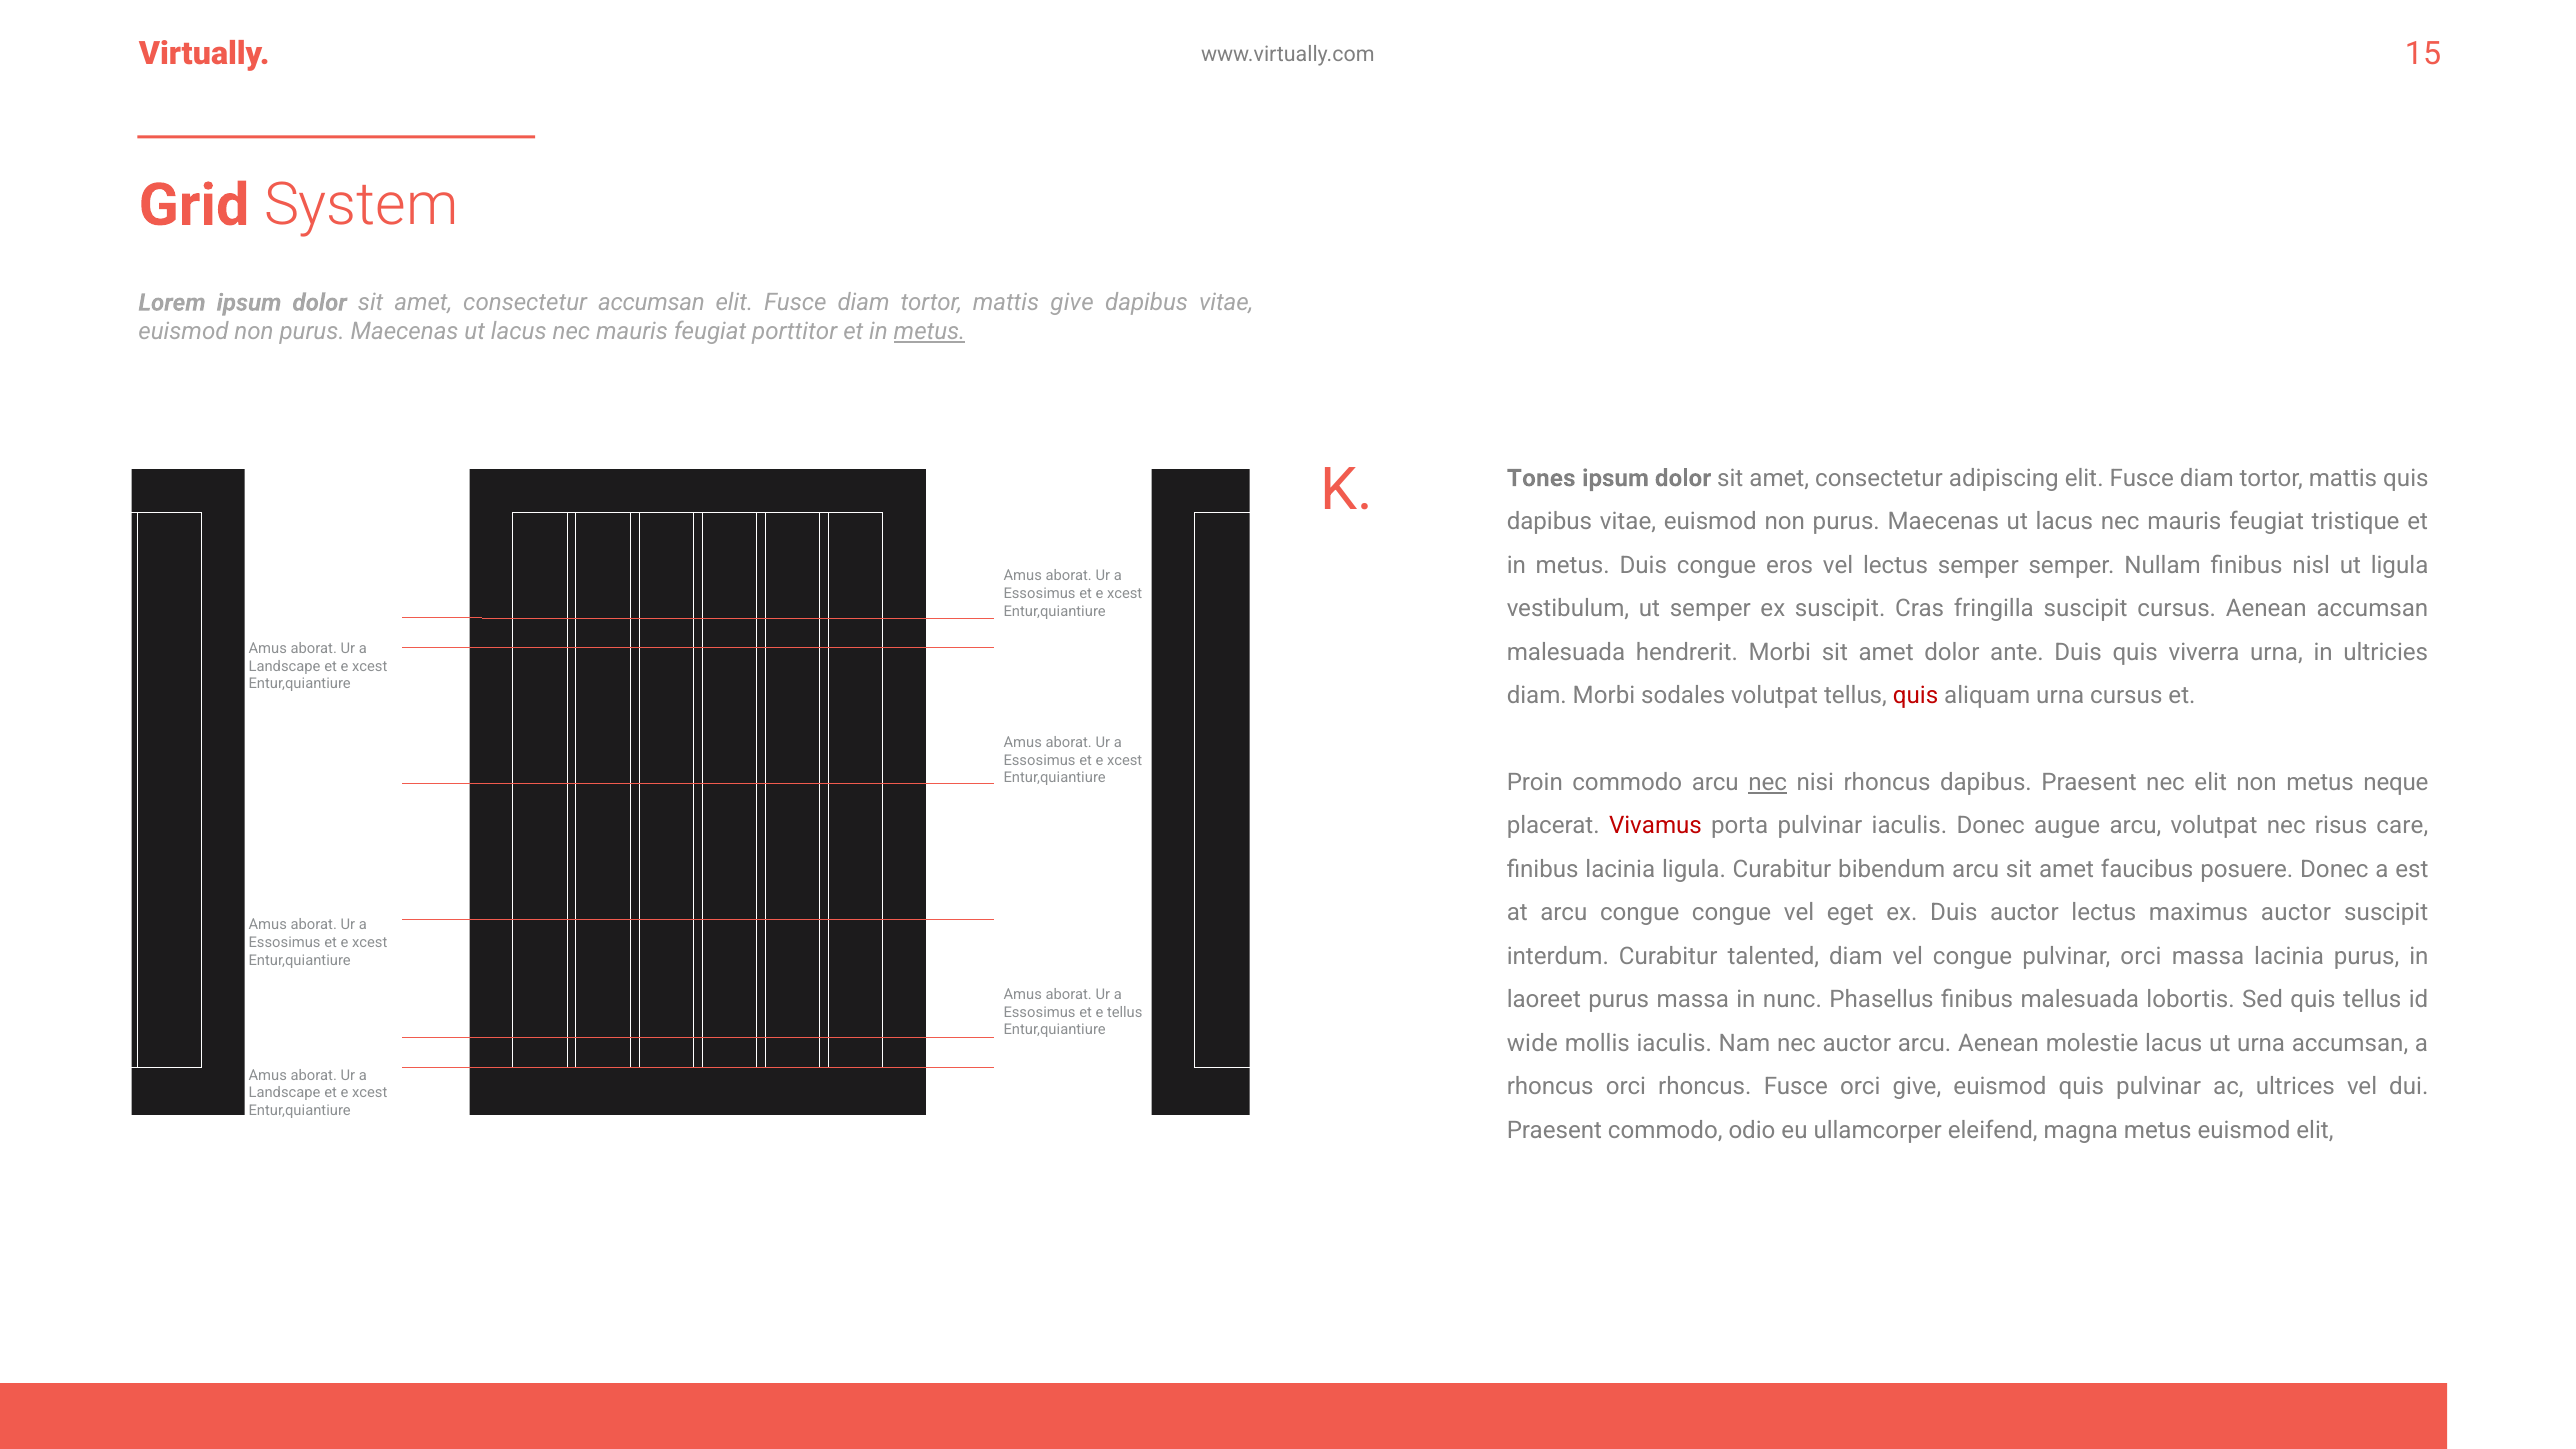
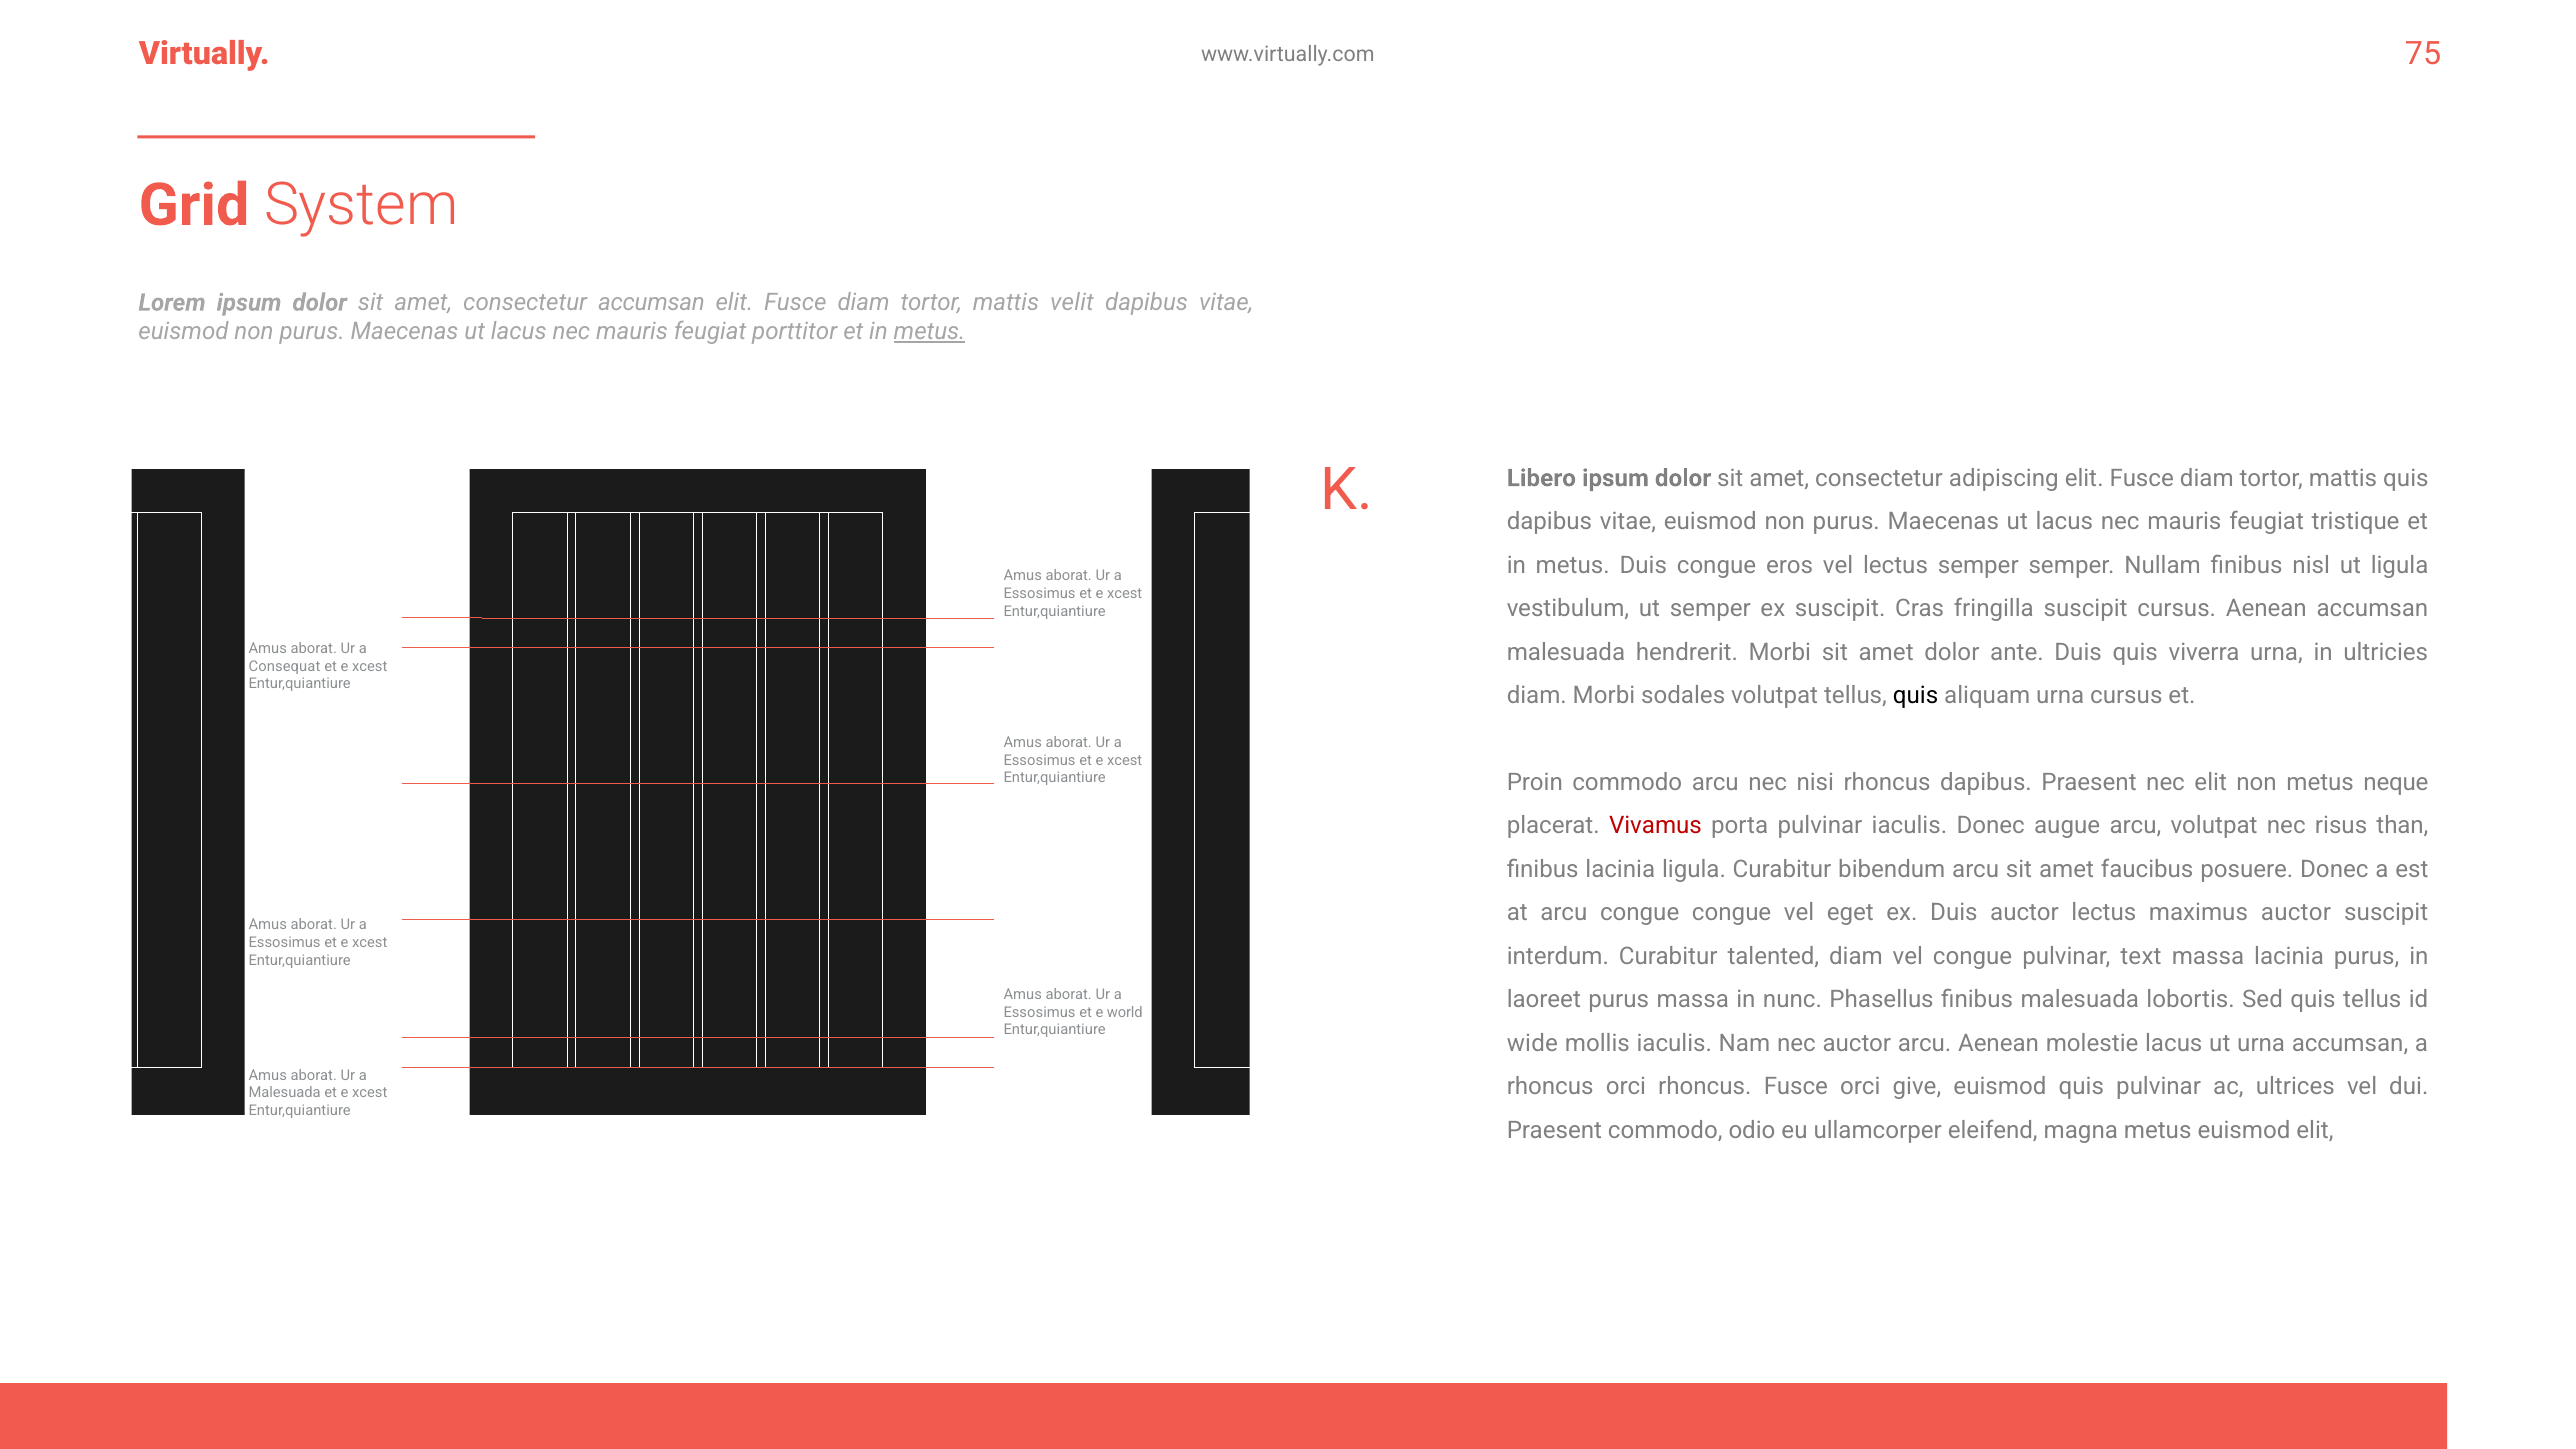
15: 15 -> 75 (2423, 54)
mattis give: give -> velit (1072, 303)
Tones: Tones -> Libero (1541, 478)
Landscape: Landscape -> Consequat (285, 666)
quis colour: red -> black (1916, 695)
nec underline: present -> none (1768, 782)
care: care -> than (2402, 826)
pulvinar orci: orci -> text (2141, 956)
e tellus: tellus -> world (1125, 1012)
Landscape: Landscape -> Malesuada (285, 1093)
